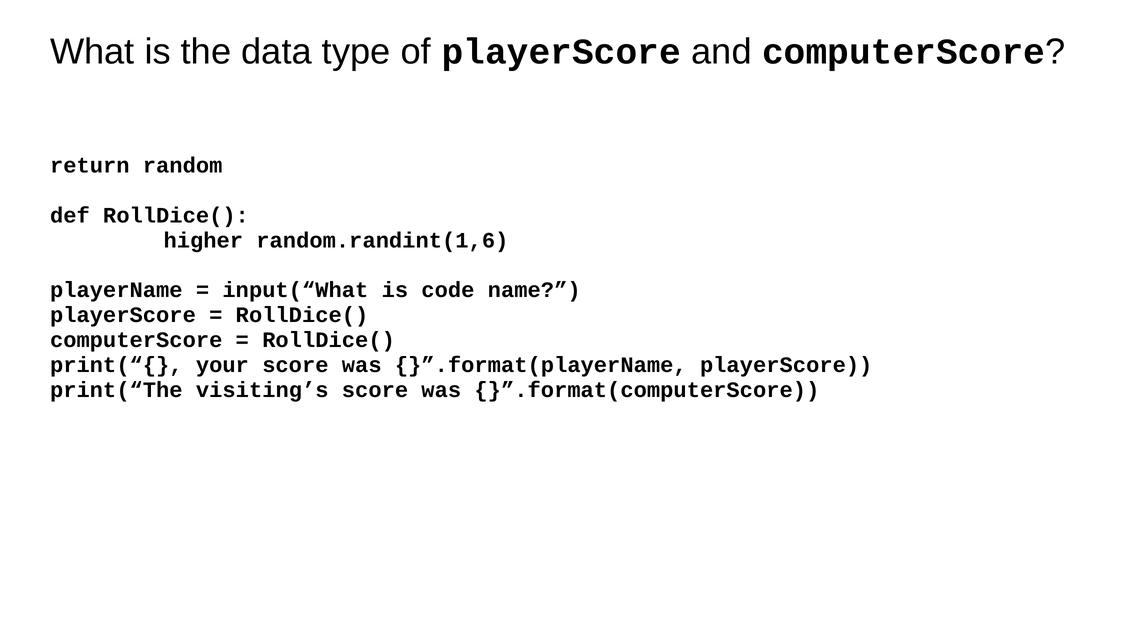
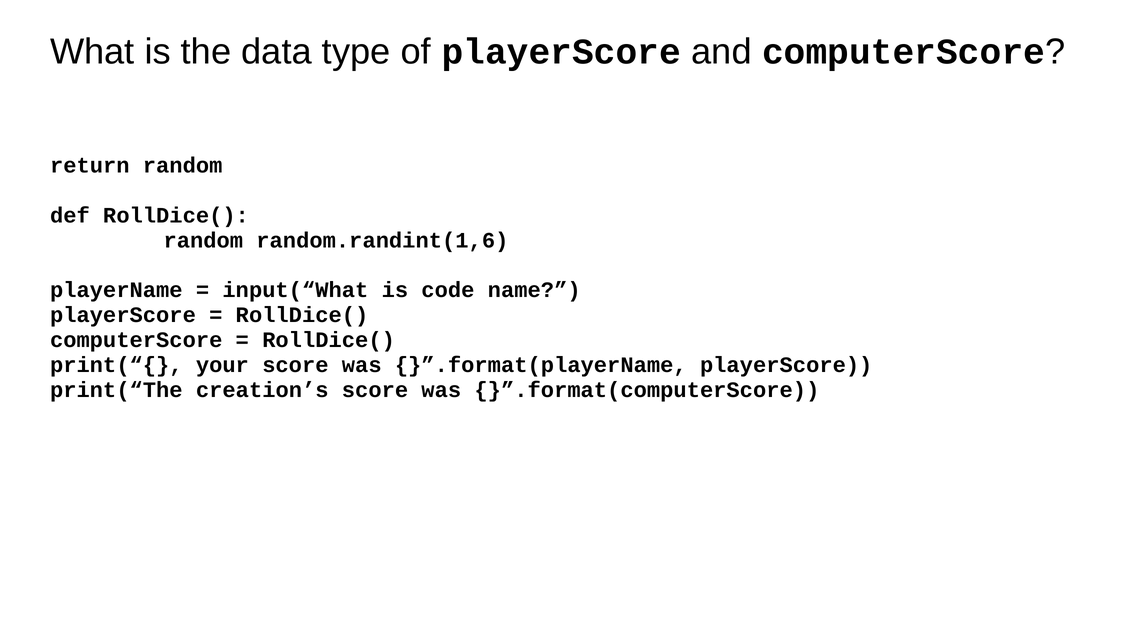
higher: higher -> random (203, 240)
visiting’s: visiting’s -> creation’s (262, 390)
